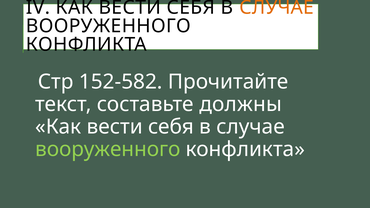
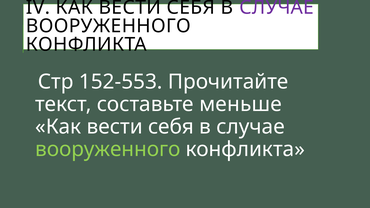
СЛУЧАЕ colour: orange -> purple (277, 8)
152-582: 152-582 -> 152-553 (121, 82)
должны: должны -> меньше (241, 104)
